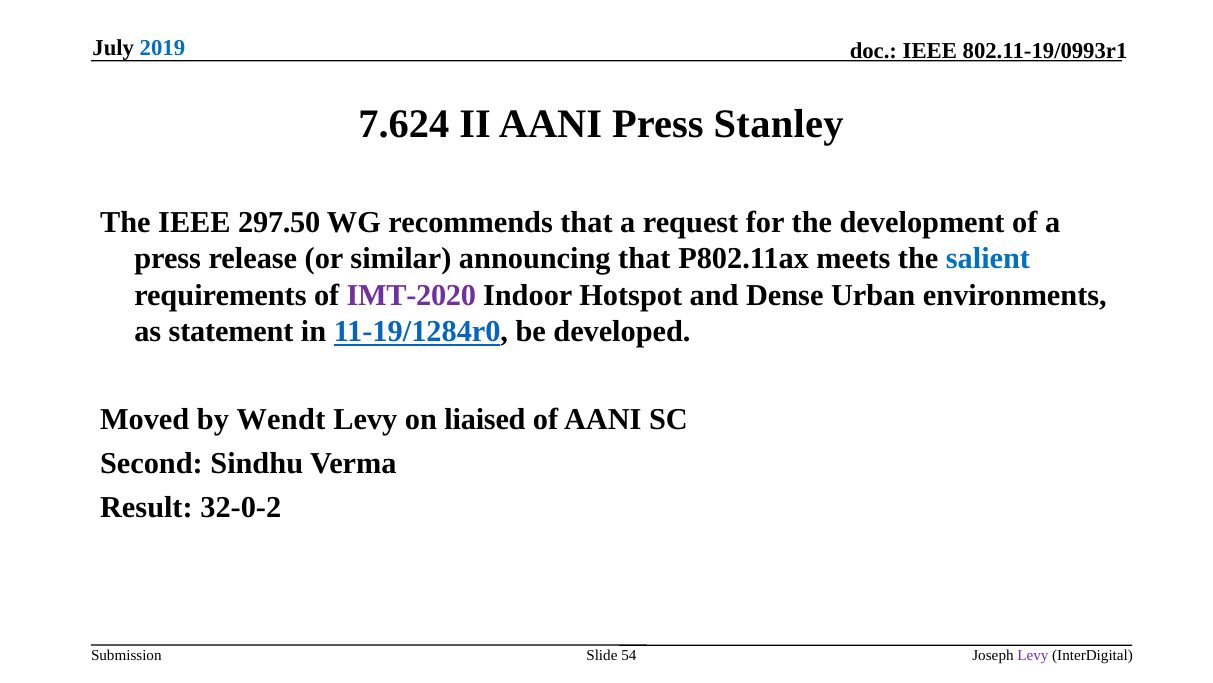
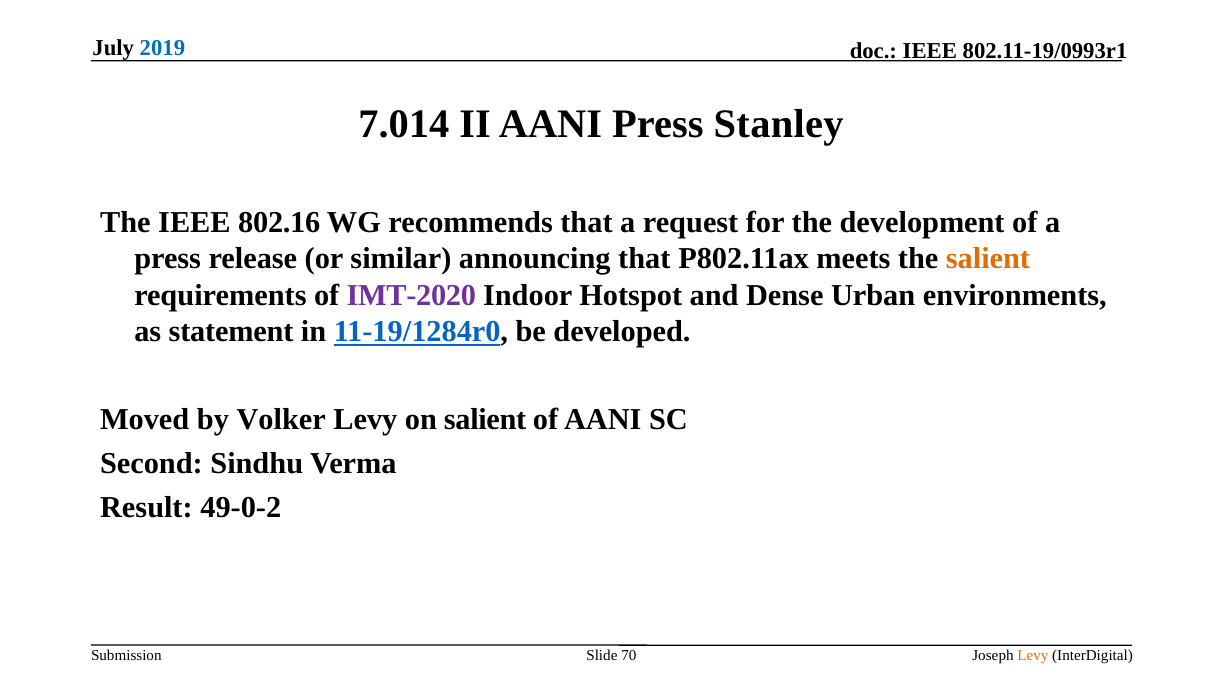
7.624: 7.624 -> 7.014 (404, 124)
297.50: 297.50 -> 802.16 (279, 222)
salient colour: blue -> orange (988, 258)
Wendt: Wendt -> Volker (281, 419)
on liaised: liaised -> salient (485, 419)
32-0-2: 32-0-2 -> 49-0-2 (241, 507)
54: 54 -> 70 (629, 654)
Levy colour: purple -> orange (1033, 654)
